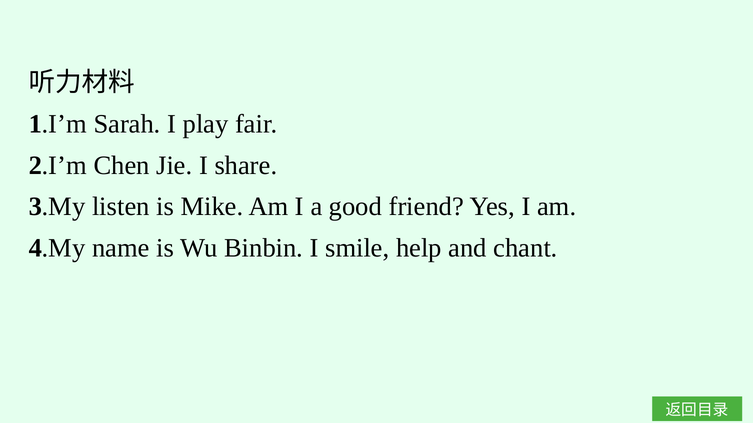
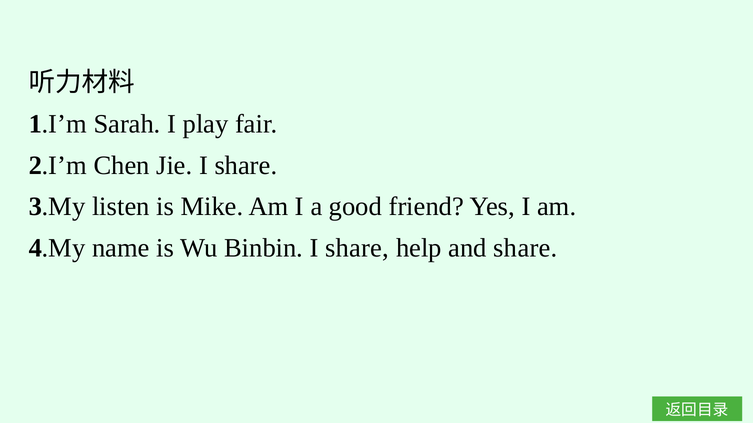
Binbin I smile: smile -> share (357, 248)
and chant: chant -> share (525, 248)
